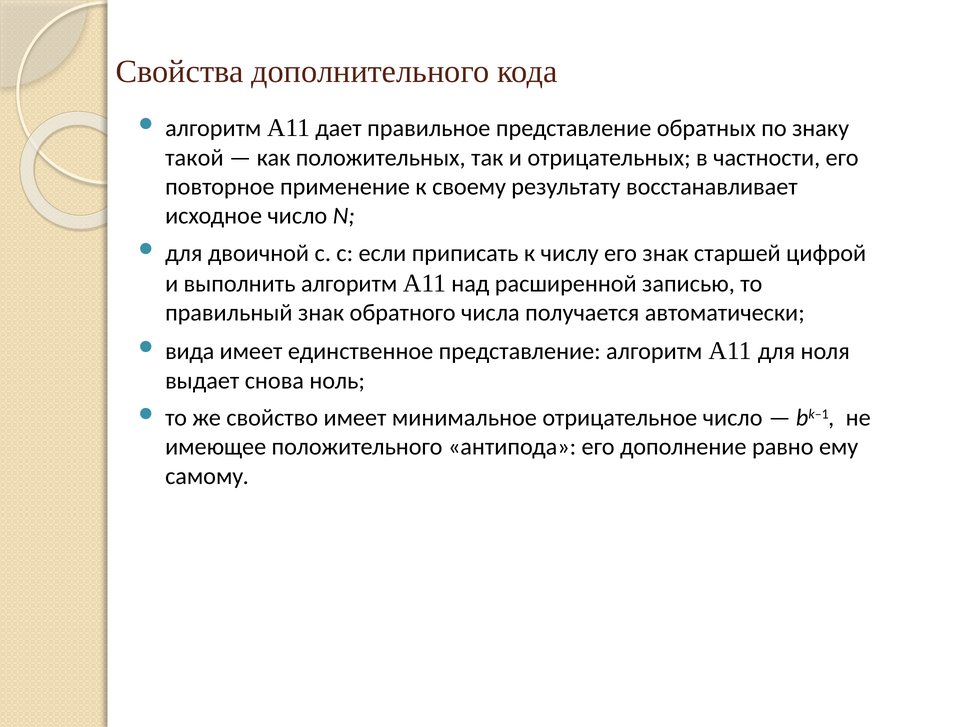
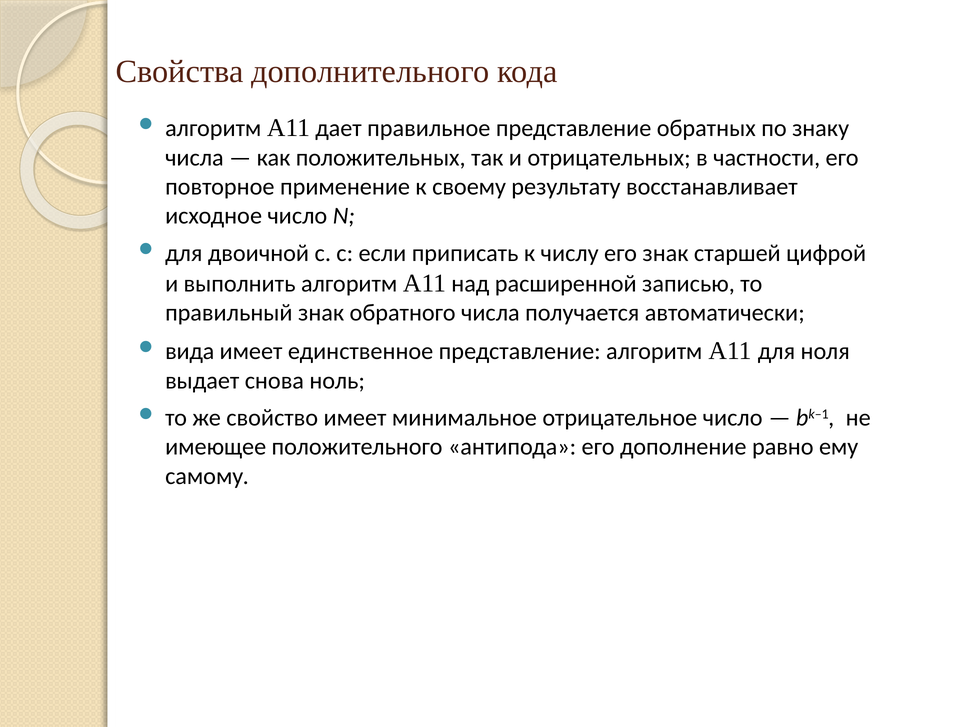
такой: такой -> числа (194, 158)
